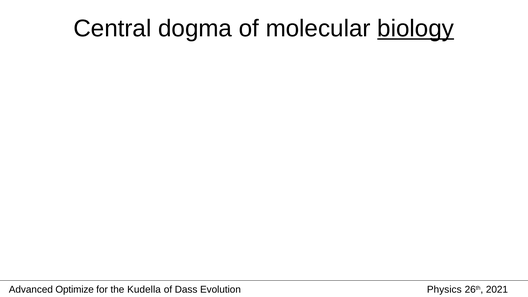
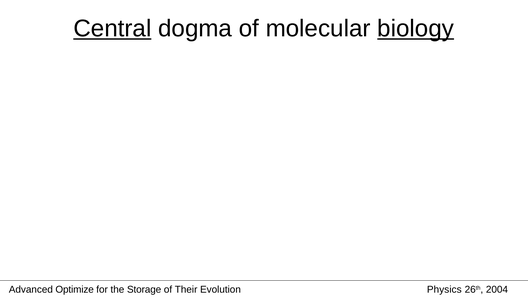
Central underline: none -> present (112, 29)
Kudella: Kudella -> Storage (144, 290)
Dass: Dass -> Their (186, 290)
2021: 2021 -> 2004 (497, 290)
